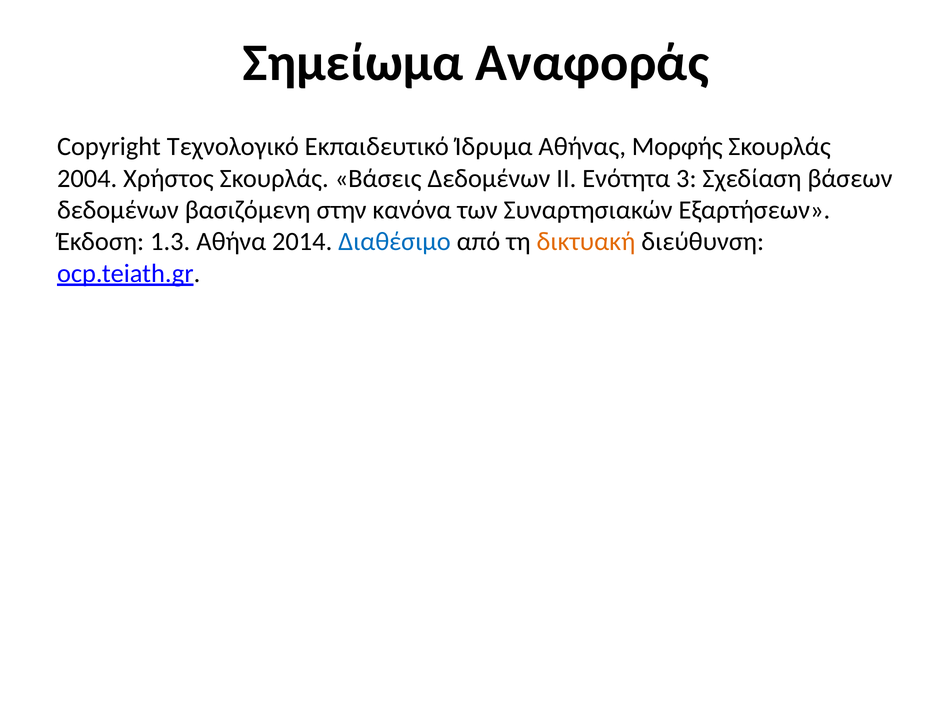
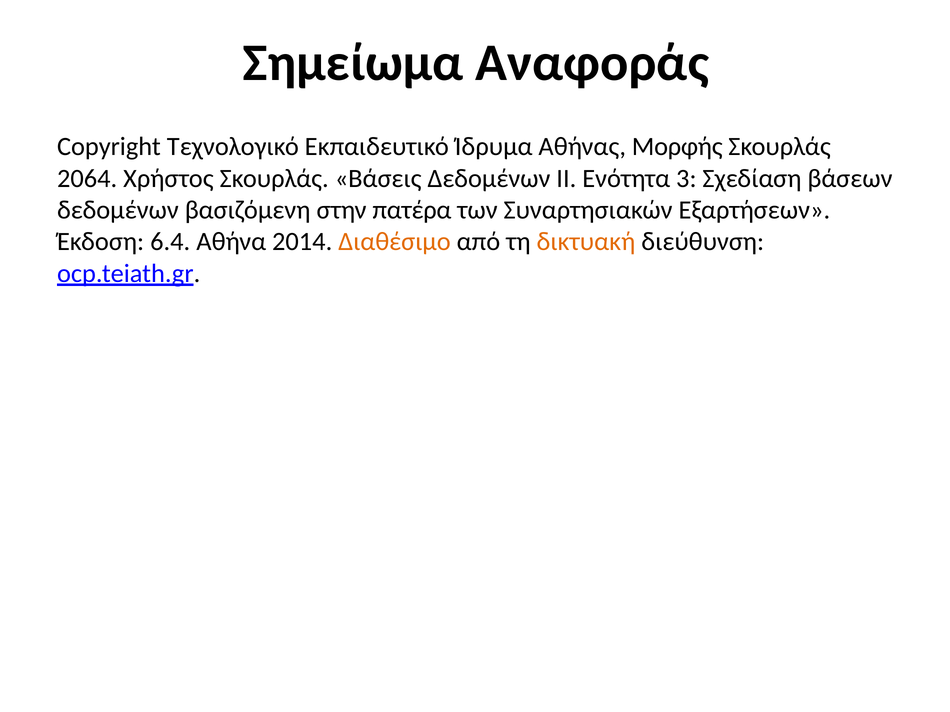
2004: 2004 -> 2064 (87, 179)
κανόνα: κανόνα -> πατέρα (412, 210)
1.3: 1.3 -> 6.4 (170, 242)
Διαθέσιμο colour: blue -> orange (395, 242)
